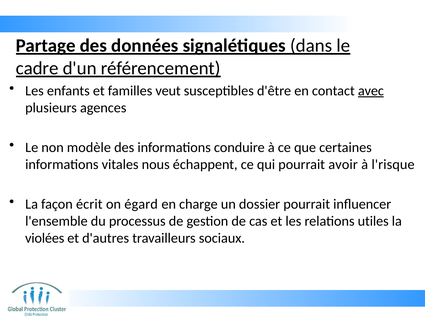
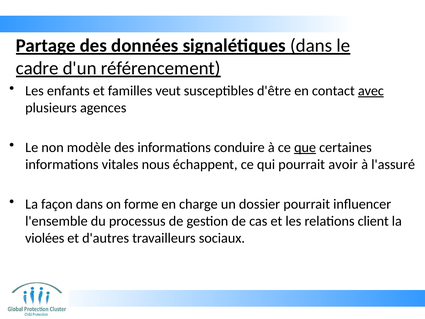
que underline: none -> present (305, 147)
l'risque: l'risque -> l'assuré (393, 164)
façon écrit: écrit -> dans (89, 204)
égard: égard -> forme (141, 204)
utiles: utiles -> client (373, 221)
